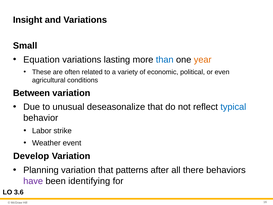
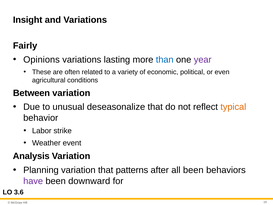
Small: Small -> Fairly (25, 46)
Equation: Equation -> Opinions (41, 60)
year colour: orange -> purple (203, 60)
typical colour: blue -> orange (233, 107)
Develop: Develop -> Analysis (31, 156)
all there: there -> been (193, 170)
identifying: identifying -> downward (89, 181)
